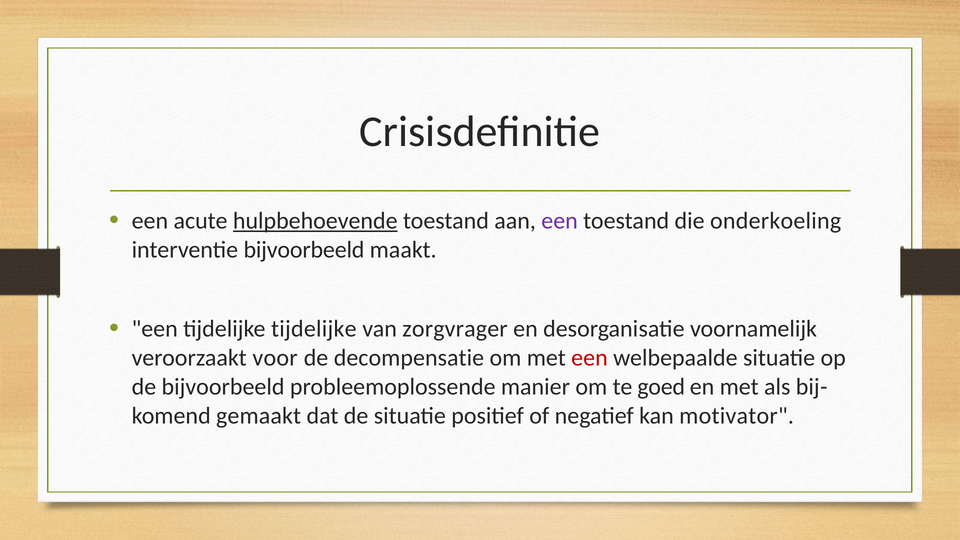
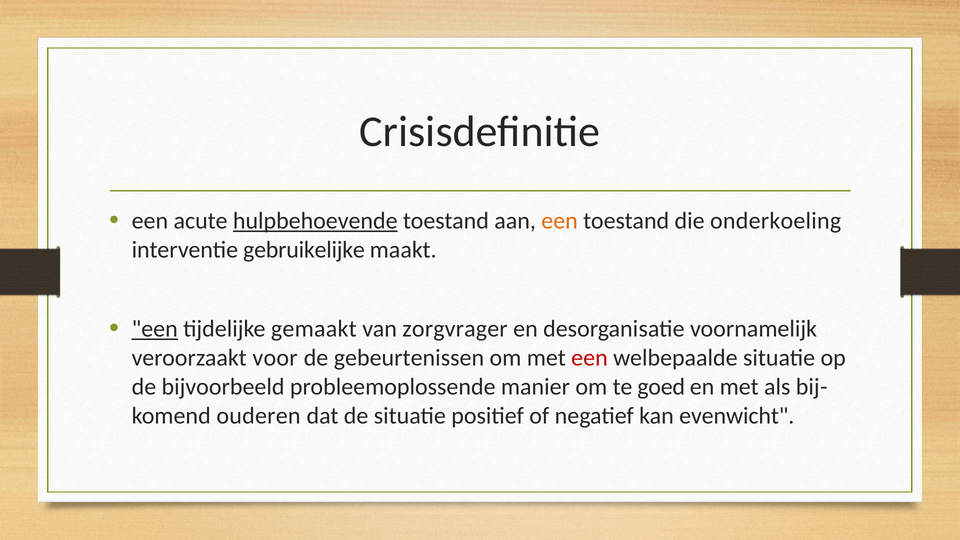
een colour: purple -> orange (560, 221)
interventie bijvoorbeeld: bijvoorbeeld -> gebruikelijke (304, 250)
een underline: none -> present (155, 329)
tijdelijke tijdelijke: tijdelijke -> gemaakt (314, 329)
decompensatie: decompensatie -> gebeurtenissen (409, 358)
gemaakt: gemaakt -> ouderen (258, 416)
motivator: motivator -> evenwicht (737, 416)
